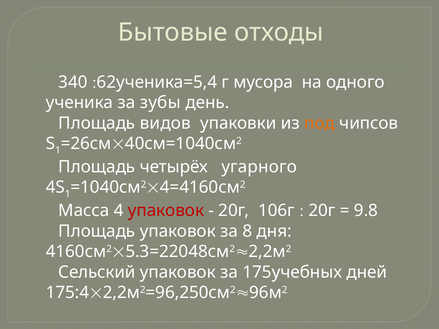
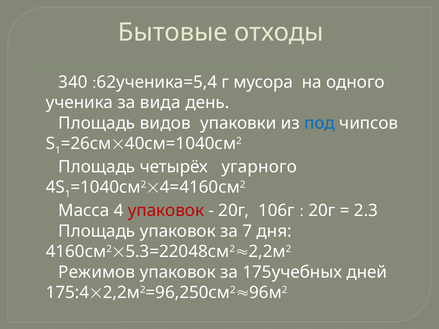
зубы: зубы -> вида (160, 103)
под colour: orange -> blue (320, 123)
9.8: 9.8 -> 2.3 (366, 211)
8: 8 -> 7 (247, 231)
Сельский: Сельский -> Режимов (97, 272)
